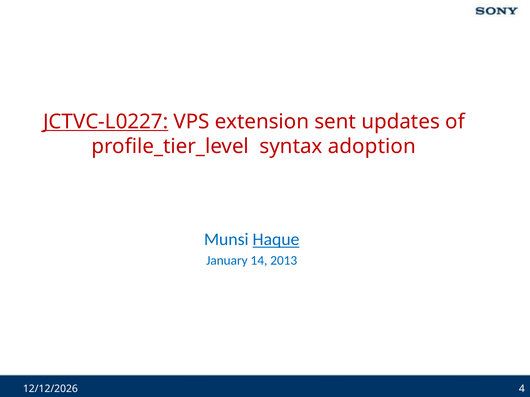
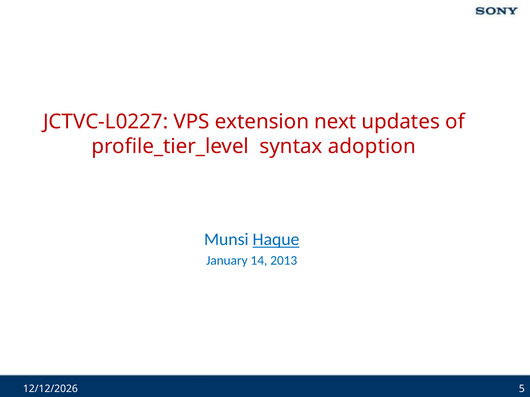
JCTVC-L0227 underline: present -> none (106, 122)
sent: sent -> next (335, 122)
4: 4 -> 5 (522, 389)
